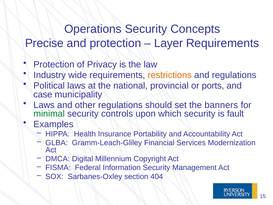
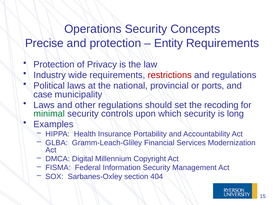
Layer: Layer -> Entity (169, 43)
restrictions colour: orange -> red (170, 75)
banners: banners -> recoding (221, 105)
fault: fault -> long (235, 114)
